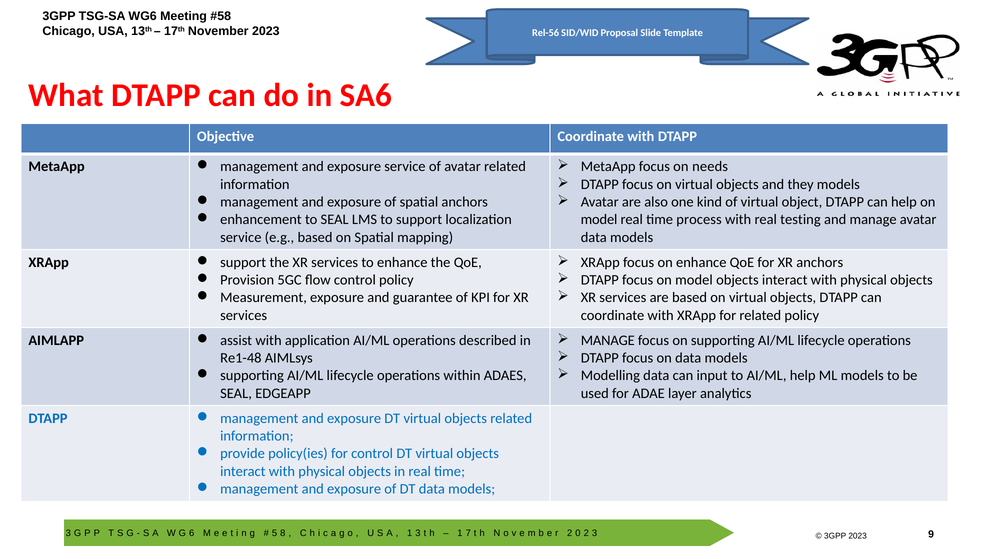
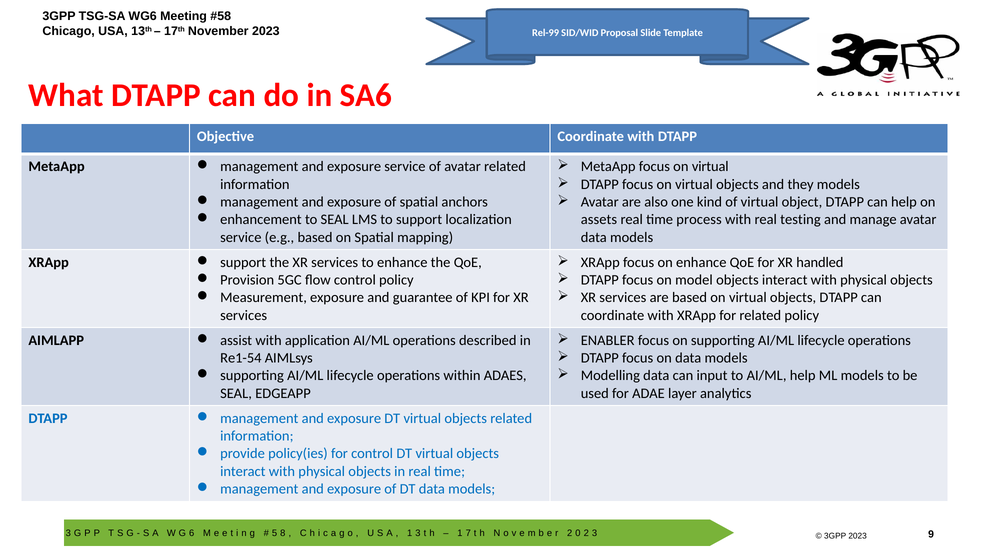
Rel-56: Rel-56 -> Rel-99 (546, 33)
MetaApp focus on needs: needs -> virtual (710, 167)
model: model -> assets (599, 219)
XR anchors: anchors -> handled (820, 262)
MANAGE: MANAGE -> ENABLER (608, 340)
Re1-48: Re1-48 -> Re1-54 (241, 358)
